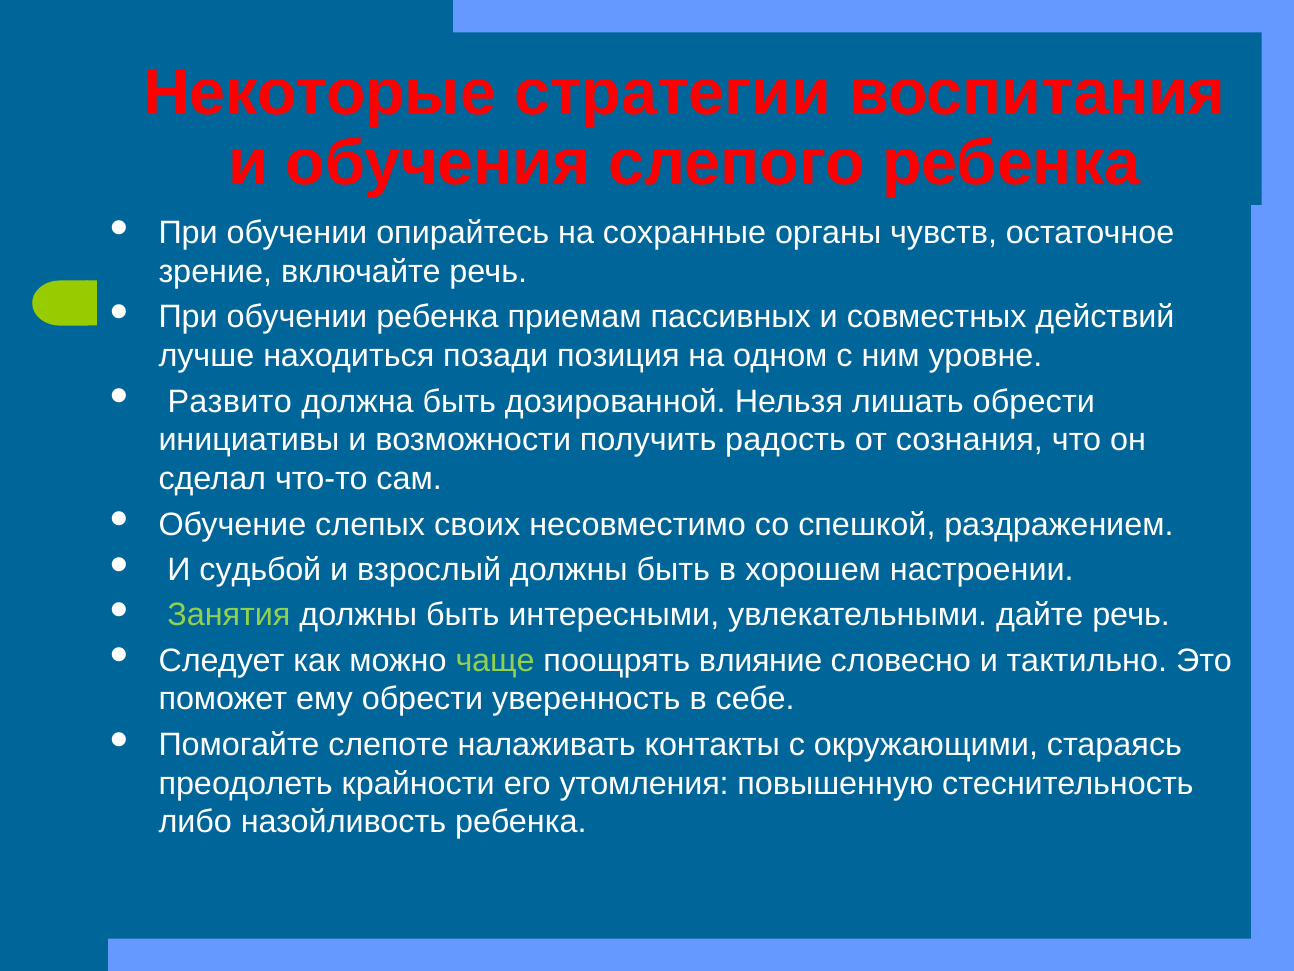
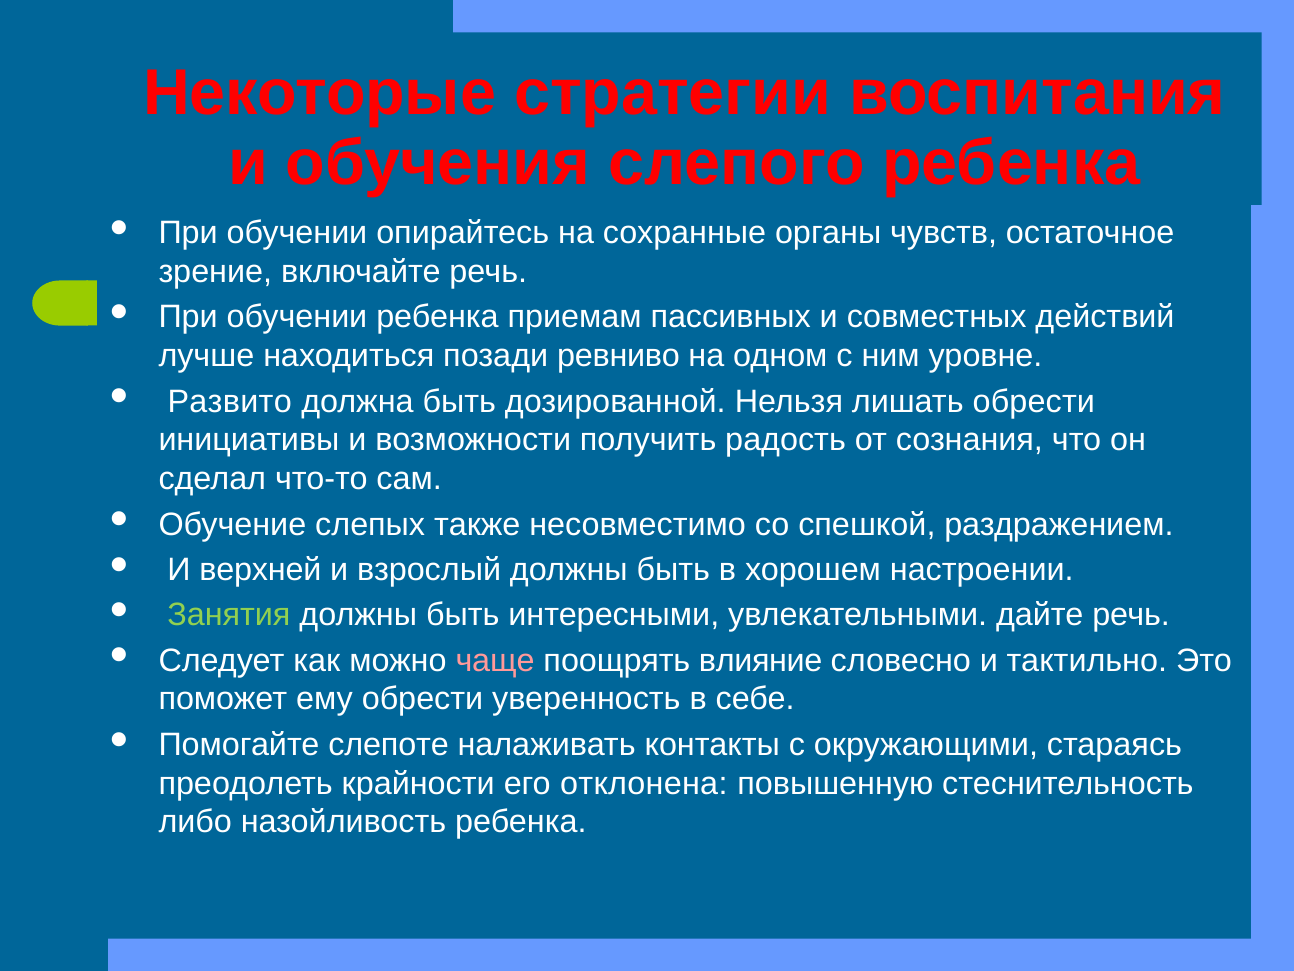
позиция: позиция -> ревниво (618, 356)
своих: своих -> также (477, 524)
судьбой: судьбой -> верхней (260, 569)
чаще colour: light green -> pink (495, 660)
утомления: утомления -> отклонена (644, 783)
